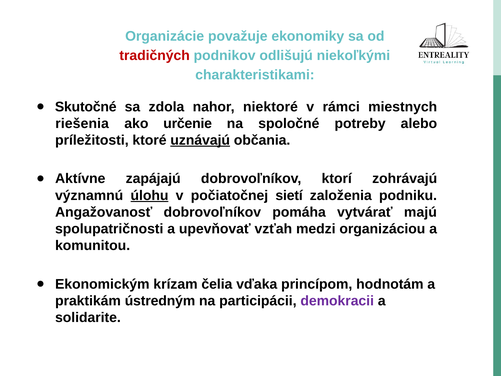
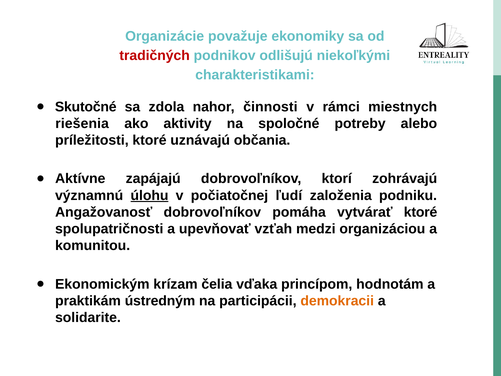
niektoré: niektoré -> činnosti (270, 107)
určenie: určenie -> aktivity (188, 123)
uznávajú underline: present -> none (200, 140)
sietí: sietí -> ľudí (289, 195)
vytvárať majú: majú -> ktoré (421, 212)
demokracii colour: purple -> orange (337, 301)
